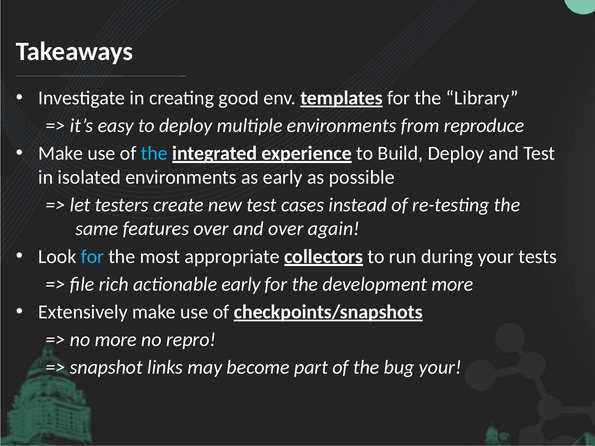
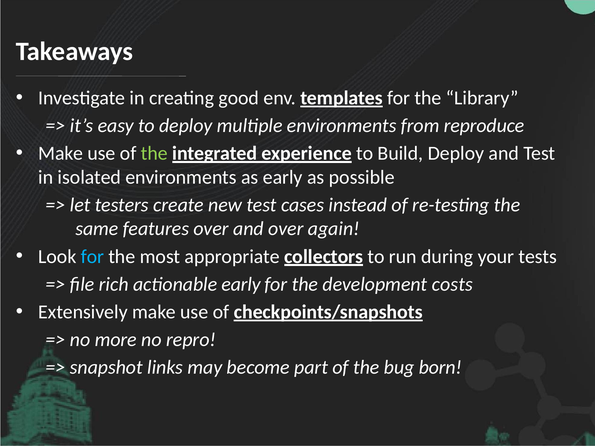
the colour: light blue -> light green (154, 153)
development more: more -> costs (452, 284)
bug your: your -> born (440, 368)
